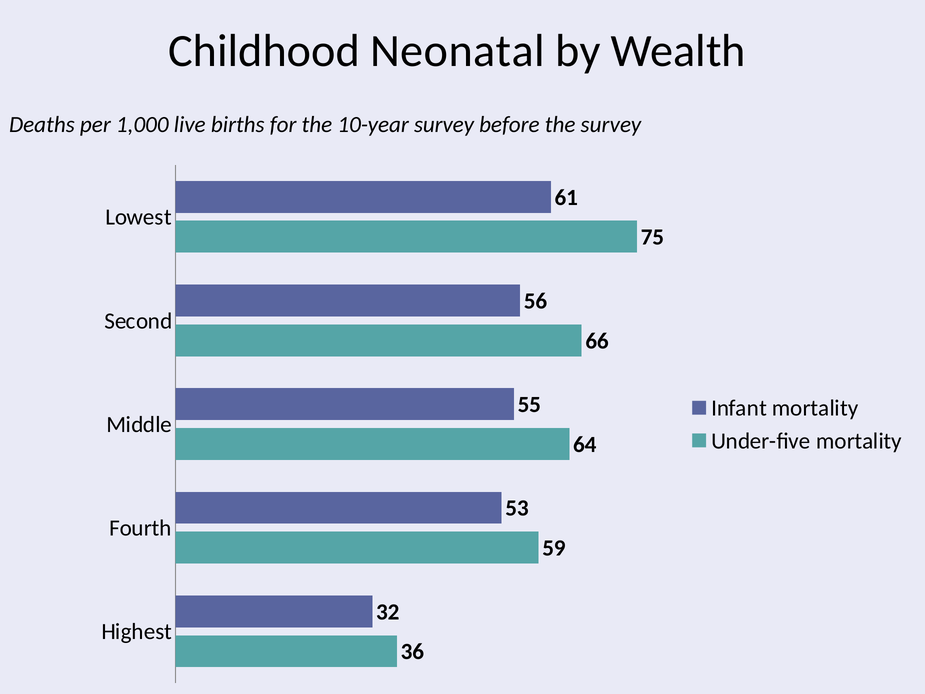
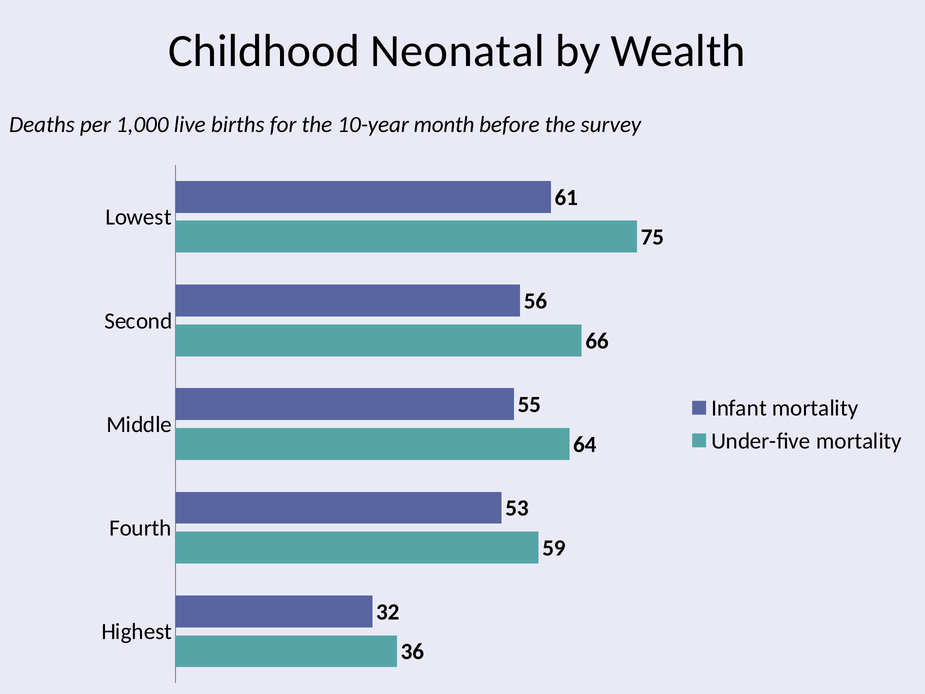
10-year survey: survey -> month (444, 125)
